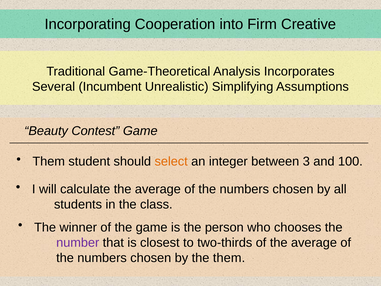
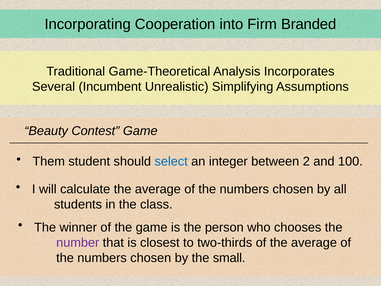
Creative: Creative -> Branded (309, 24)
select colour: orange -> blue (171, 161)
3: 3 -> 2 (306, 161)
the them: them -> small (229, 258)
